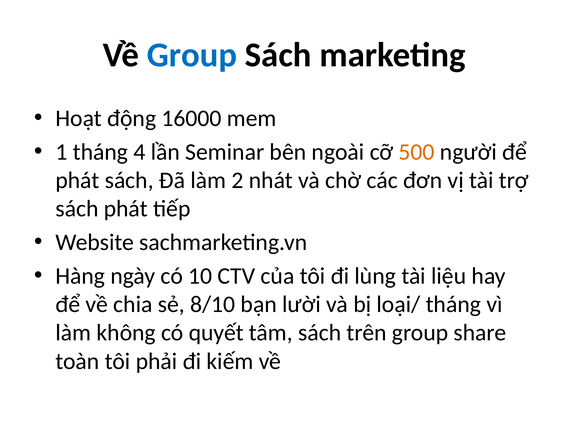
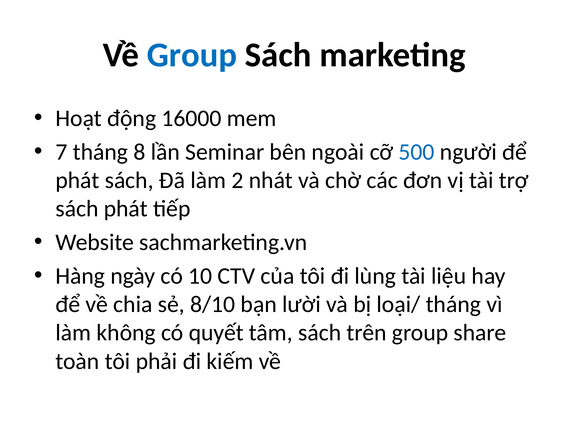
1: 1 -> 7 (61, 152)
4: 4 -> 8 (139, 152)
500 colour: orange -> blue (417, 152)
